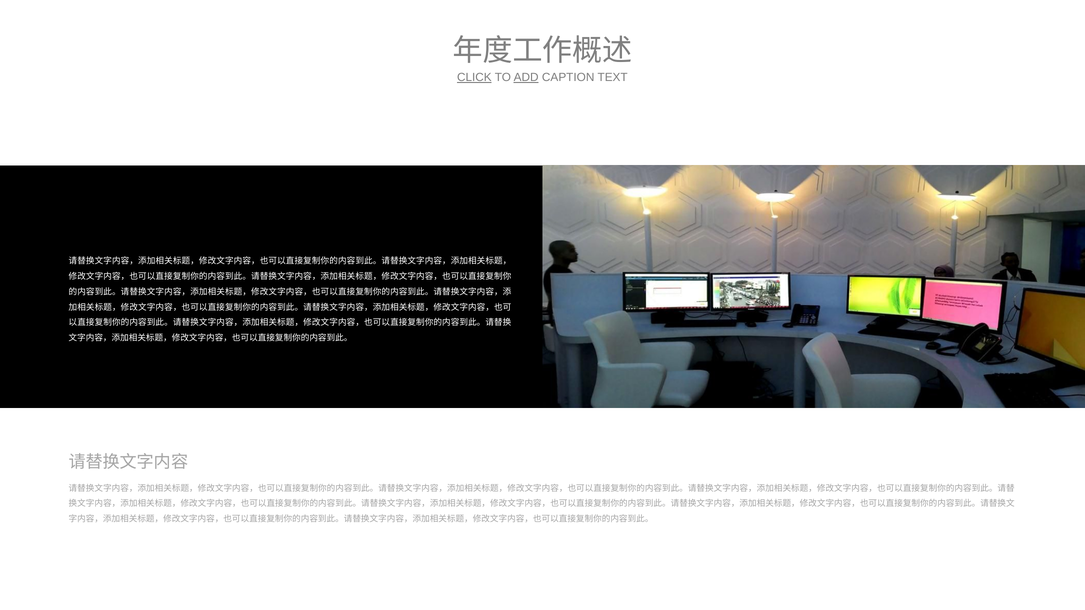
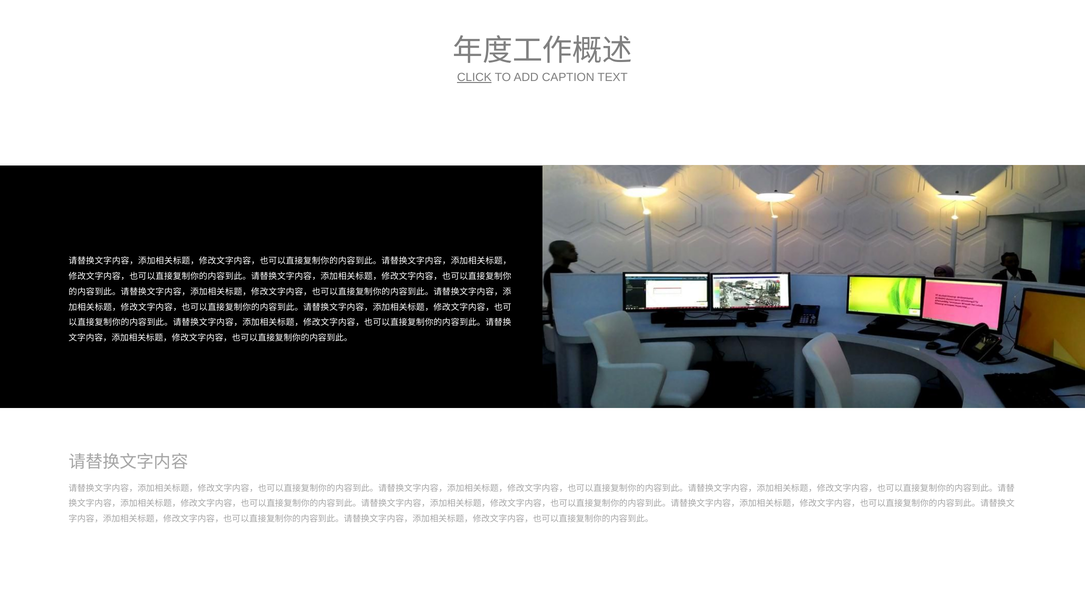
ADD underline: present -> none (526, 77)
